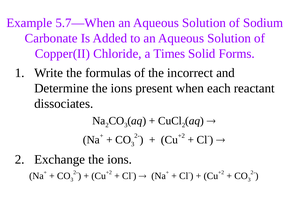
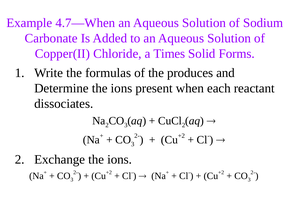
5.7—When: 5.7—When -> 4.7—When (85, 23)
incorrect: incorrect -> produces (190, 73)
